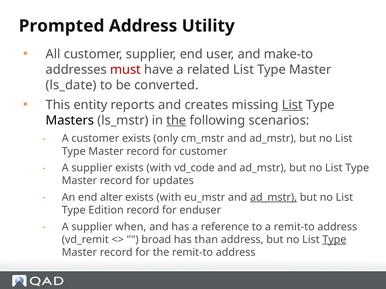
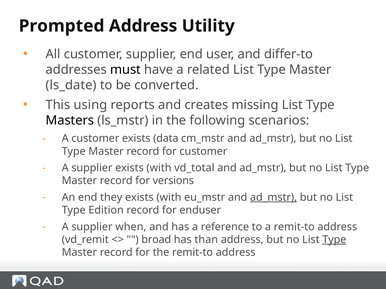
make-to: make-to -> differ-to (288, 54)
must colour: red -> black (125, 70)
entity: entity -> using (90, 105)
List underline: present -> none (292, 105)
the underline: present -> none (176, 121)
only: only -> data (166, 139)
vd_code: vd_code -> vd_total (194, 168)
updates: updates -> versions (173, 181)
alter: alter -> they (111, 198)
